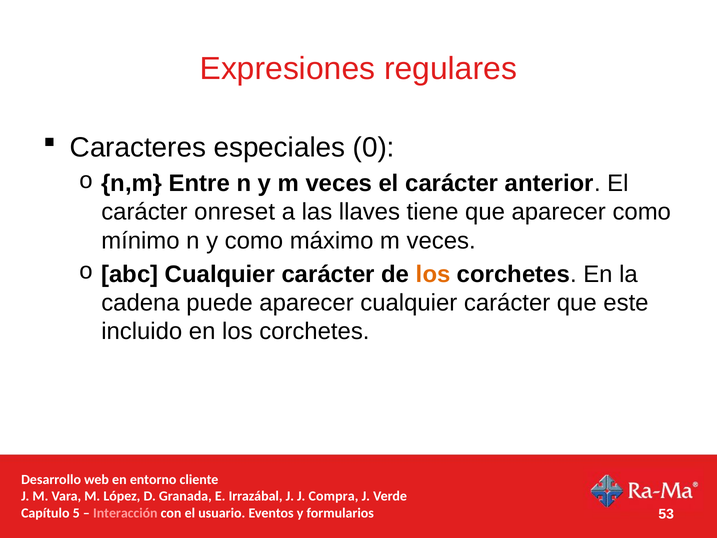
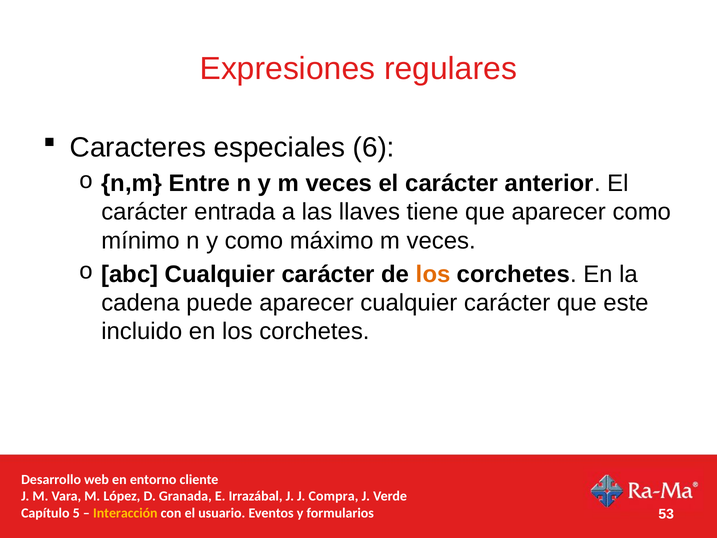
0: 0 -> 6 (374, 148)
onreset: onreset -> entrada (235, 212)
Interacción colour: pink -> yellow (125, 513)
